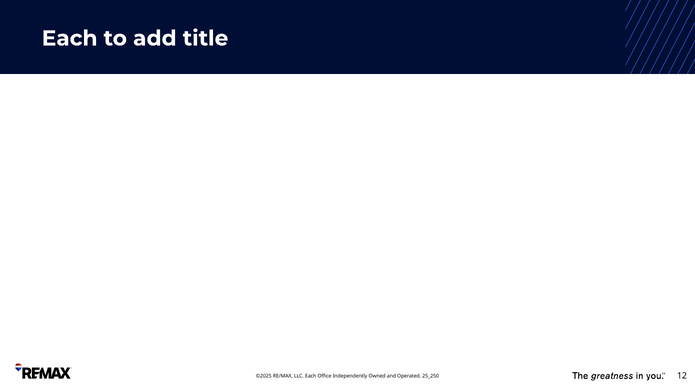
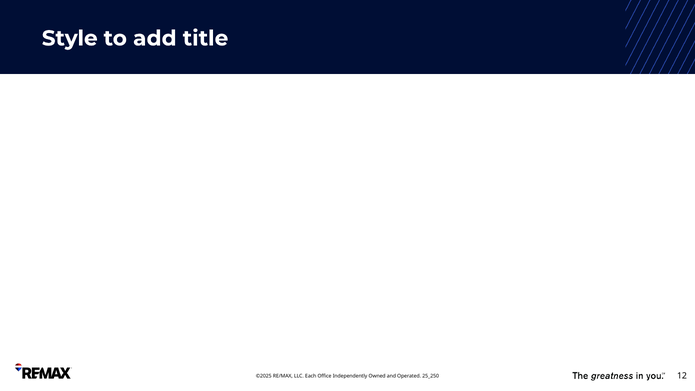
Each: Each -> Style (70, 38)
